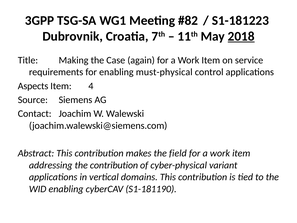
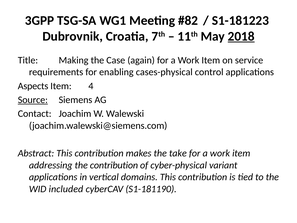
must-physical: must-physical -> cases-physical (164, 72)
Source underline: none -> present (33, 100)
field: field -> take (178, 153)
WID enabling: enabling -> included (66, 189)
